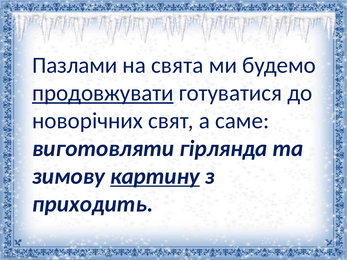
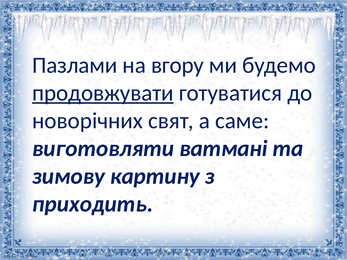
свята: свята -> вгору (177, 65)
гірлянда: гірлянда -> ватмані (223, 149)
картину underline: present -> none (155, 176)
